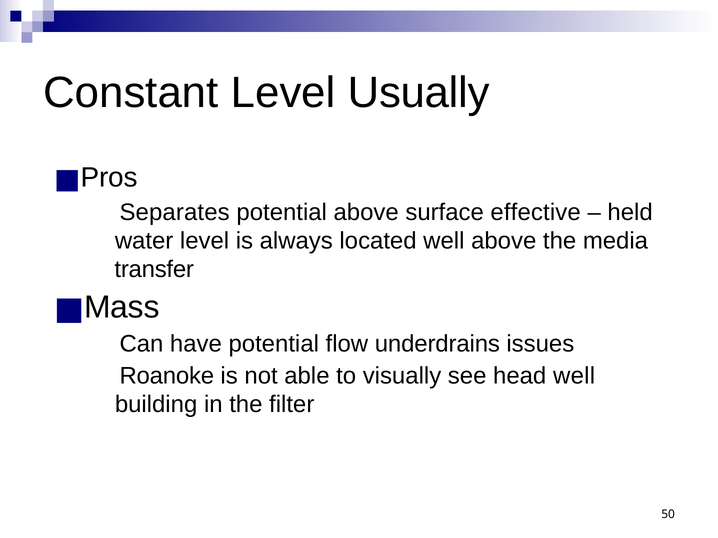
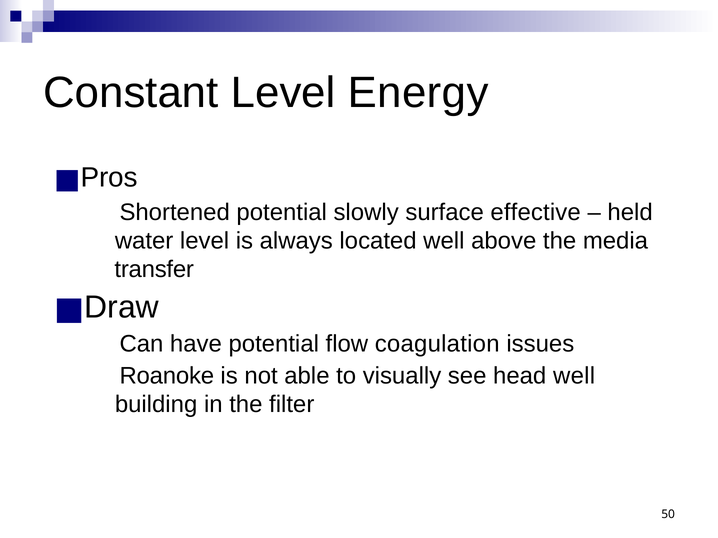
Usually: Usually -> Energy (418, 93)
Separates: Separates -> Shortened (175, 212)
potential above: above -> slowly (366, 212)
Mass: Mass -> Draw (122, 307)
underdrains: underdrains -> coagulation (437, 344)
